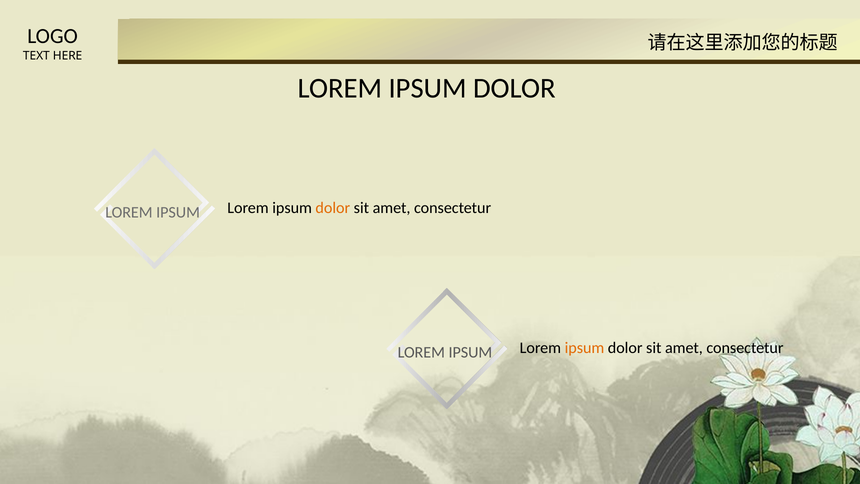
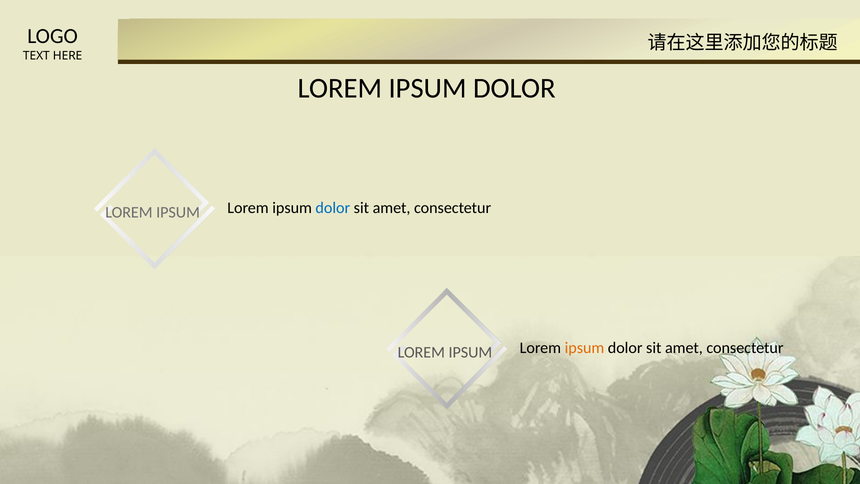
dolor colour: orange -> blue (333, 208)
